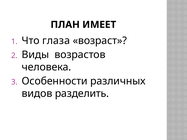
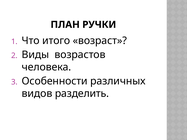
ИМЕЕТ: ИМЕЕТ -> РУЧКИ (99, 25)
глаза: глаза -> итого (56, 41)
